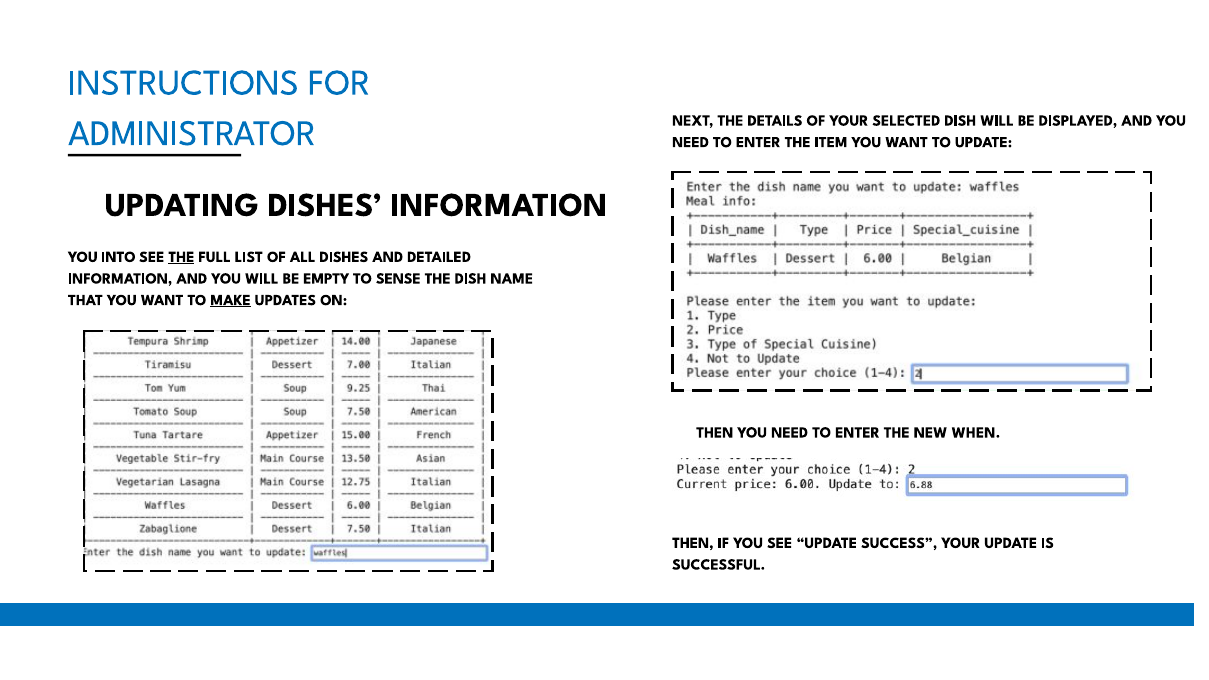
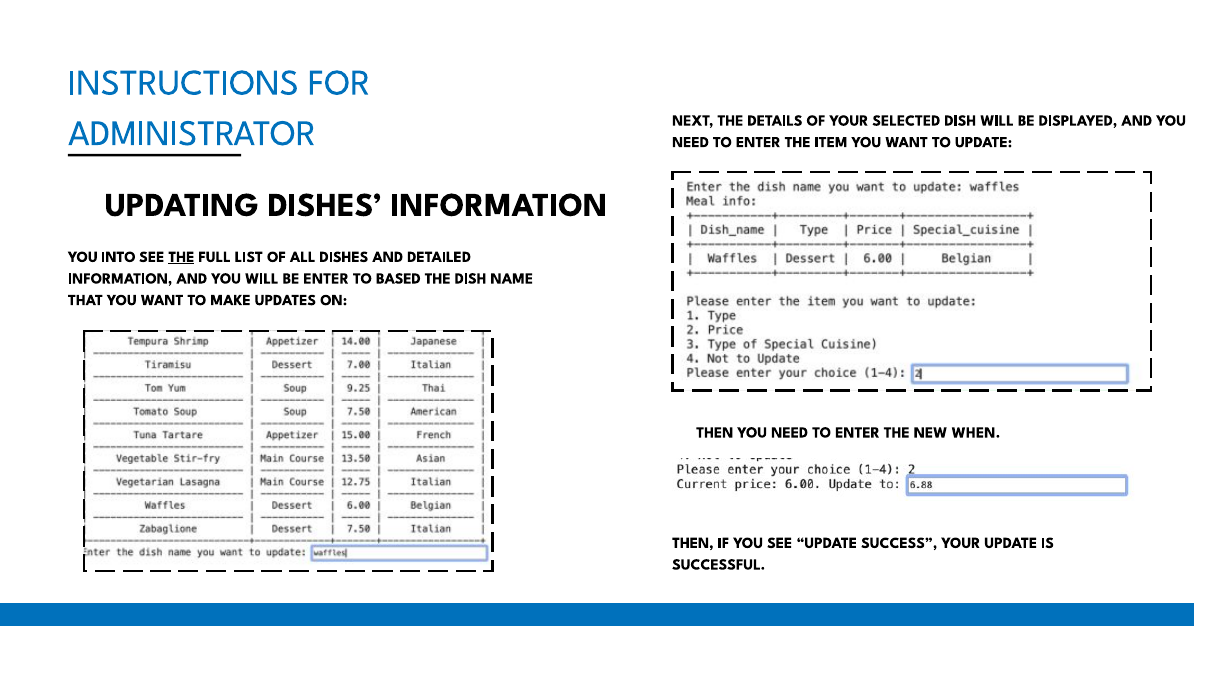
BE EMPTY: EMPTY -> ENTER (326, 278)
SENSE: SENSE -> BASED (398, 278)
MAKE underline: present -> none (231, 300)
